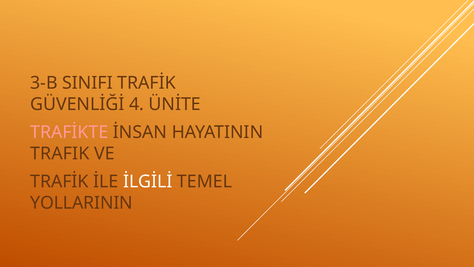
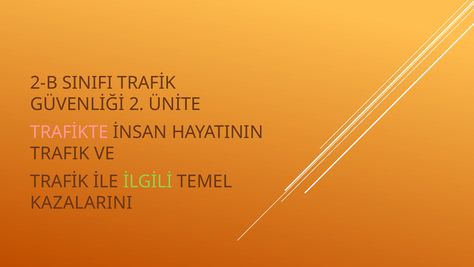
3-B: 3-B -> 2-B (44, 83)
4: 4 -> 2 (136, 104)
İLGİLİ colour: white -> light green (148, 181)
YOLLARININ: YOLLARININ -> KAZALARINI (81, 203)
